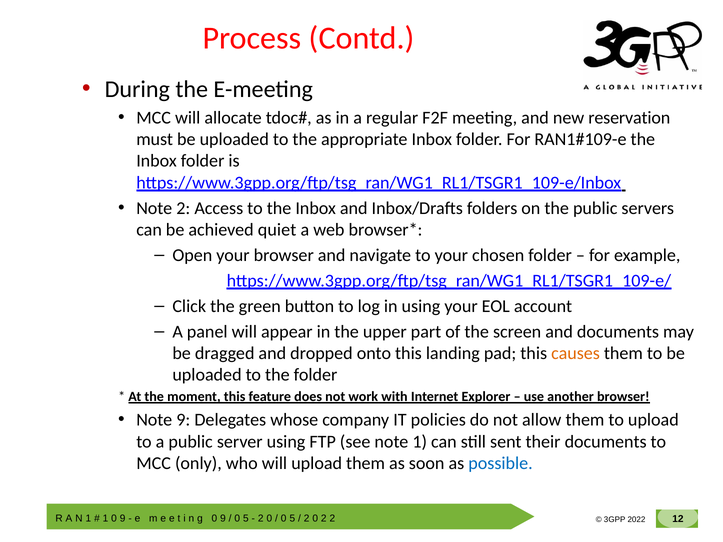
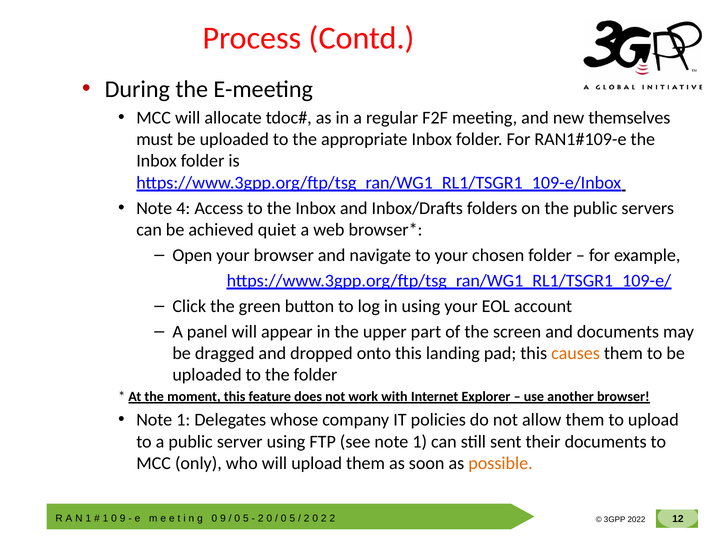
reservation: reservation -> themselves (629, 118)
Note 2: 2 -> 4 (183, 208)
9: 9 -> 1 (183, 420)
possible colour: blue -> orange (501, 463)
